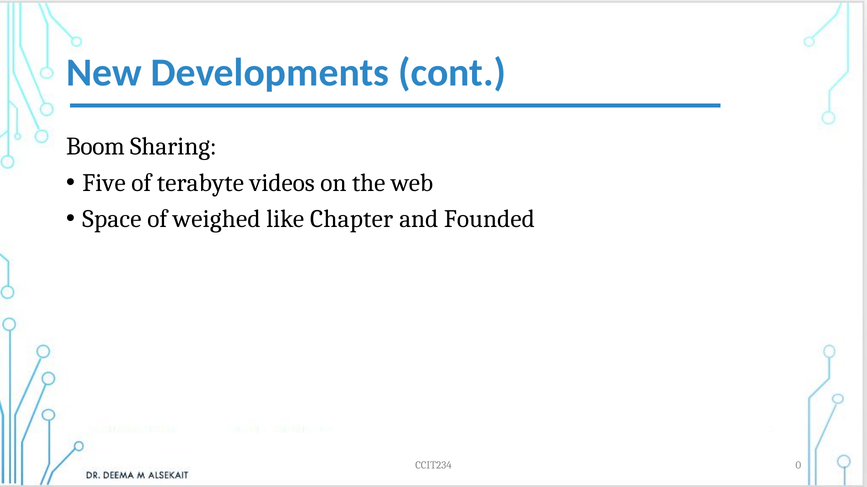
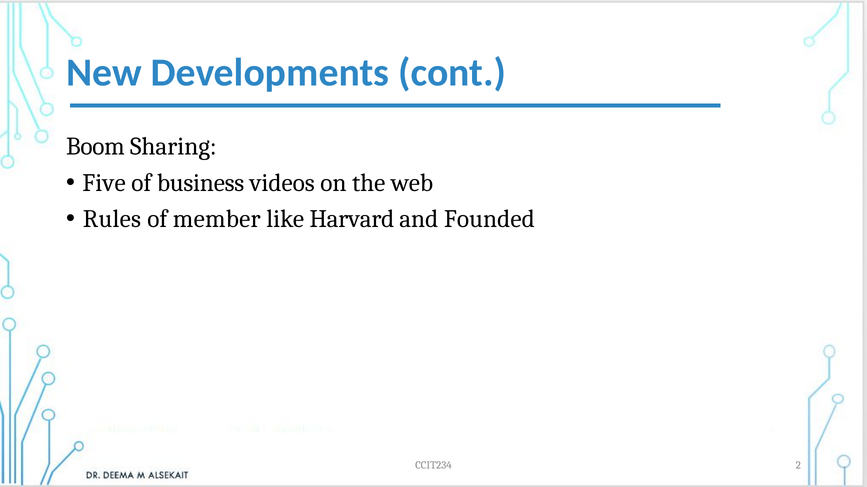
terabyte: terabyte -> business (201, 183)
Space: Space -> Rules (112, 219)
weighed: weighed -> member (217, 219)
Chapter: Chapter -> Harvard (352, 219)
0: 0 -> 2 (798, 466)
